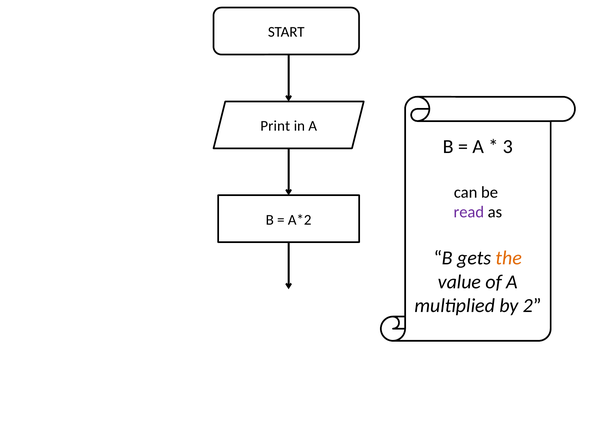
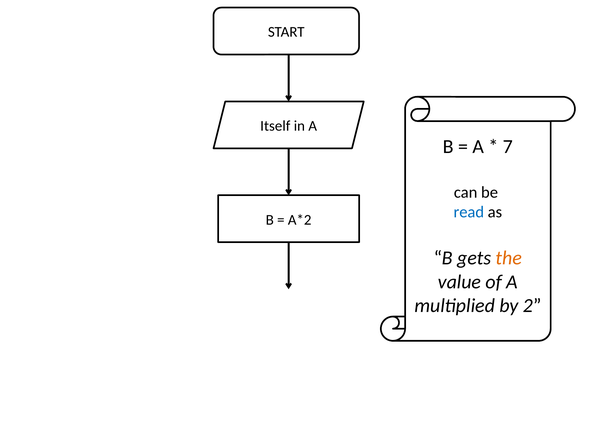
Print: Print -> Itself (275, 126)
3: 3 -> 7 (508, 147)
read colour: purple -> blue (469, 212)
